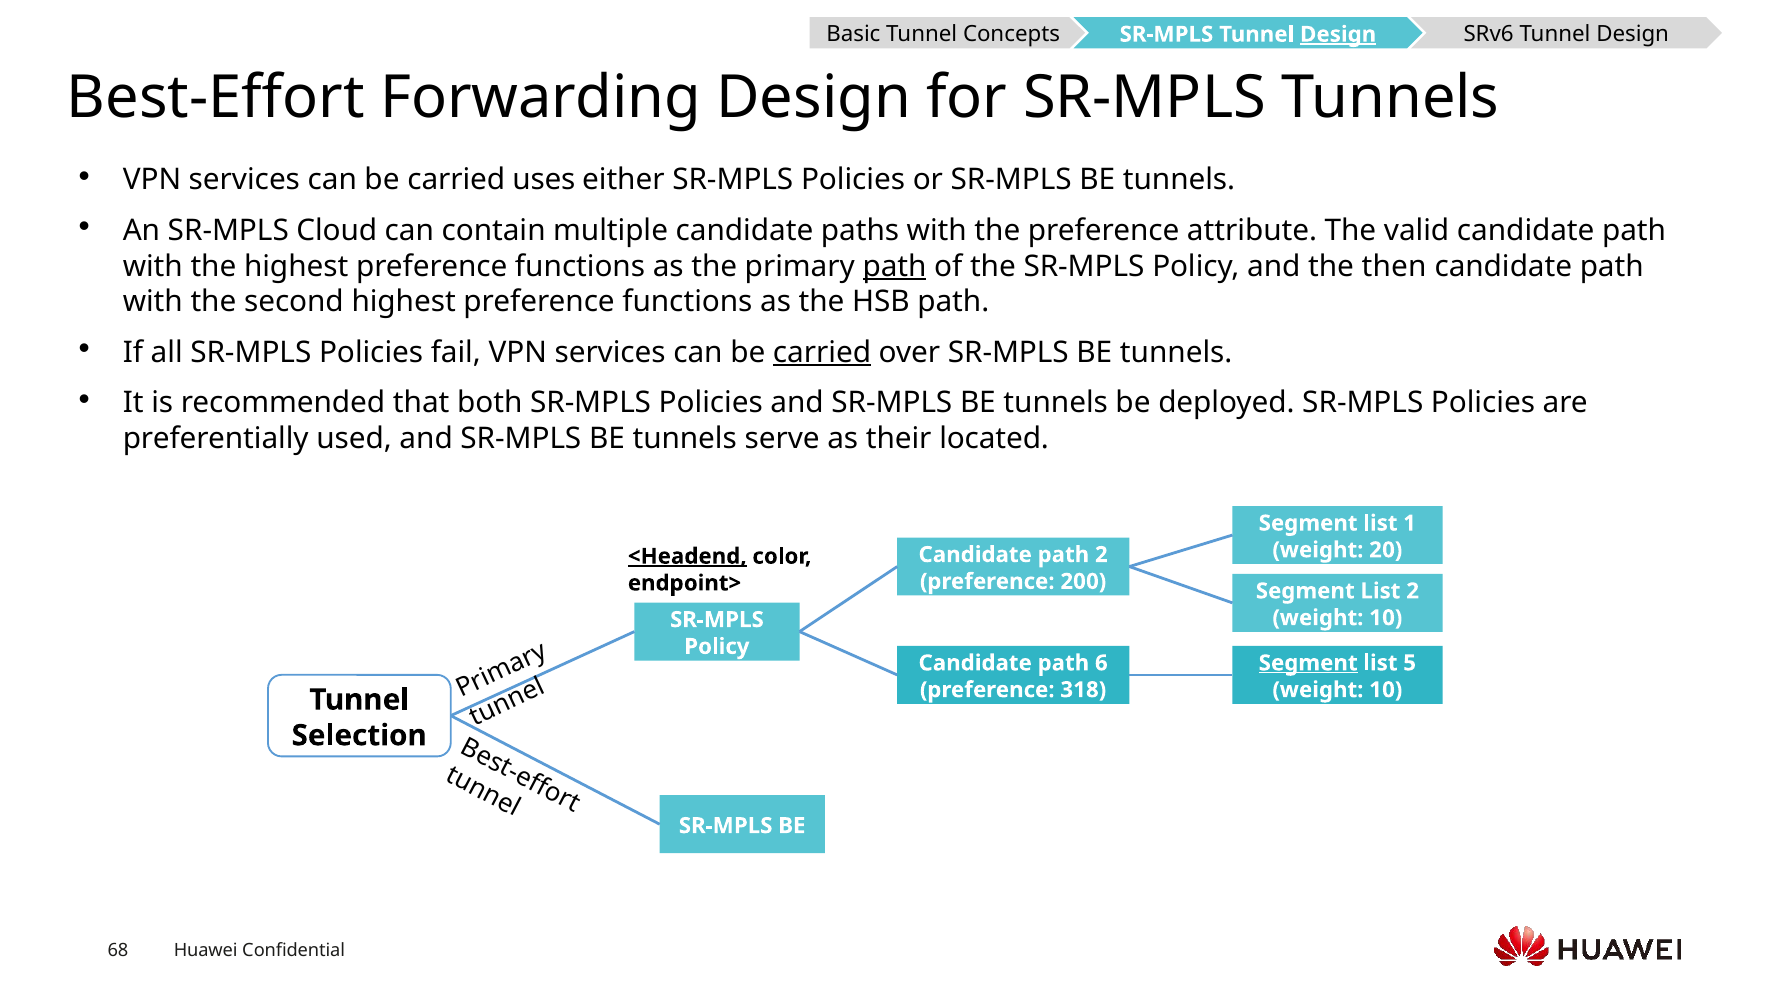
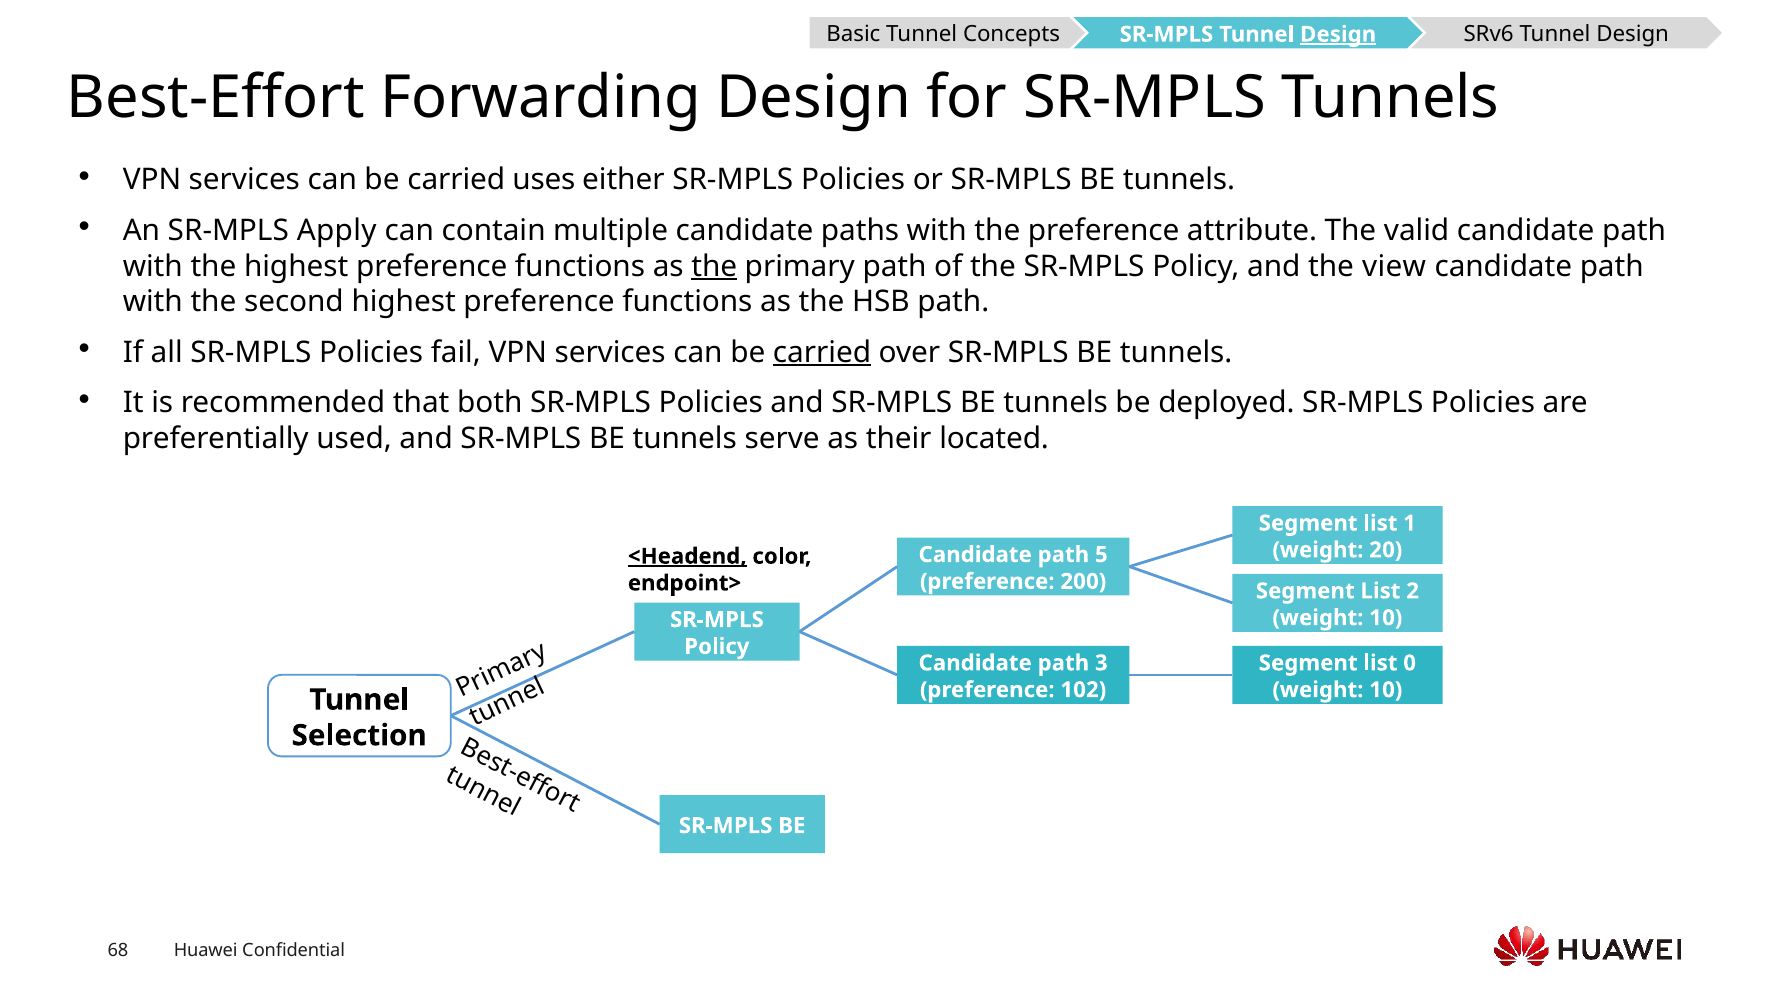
Cloud: Cloud -> Apply (337, 231)
the underline: none -> present (714, 266)
path underline: present -> none (895, 266)
then: then -> view (1394, 266)
path 2: 2 -> 5 (1101, 555)
6: 6 -> 3 (1101, 663)
Segment underline: present -> none (1308, 663)
5: 5 -> 0 (1410, 663)
318: 318 -> 102 (1083, 690)
